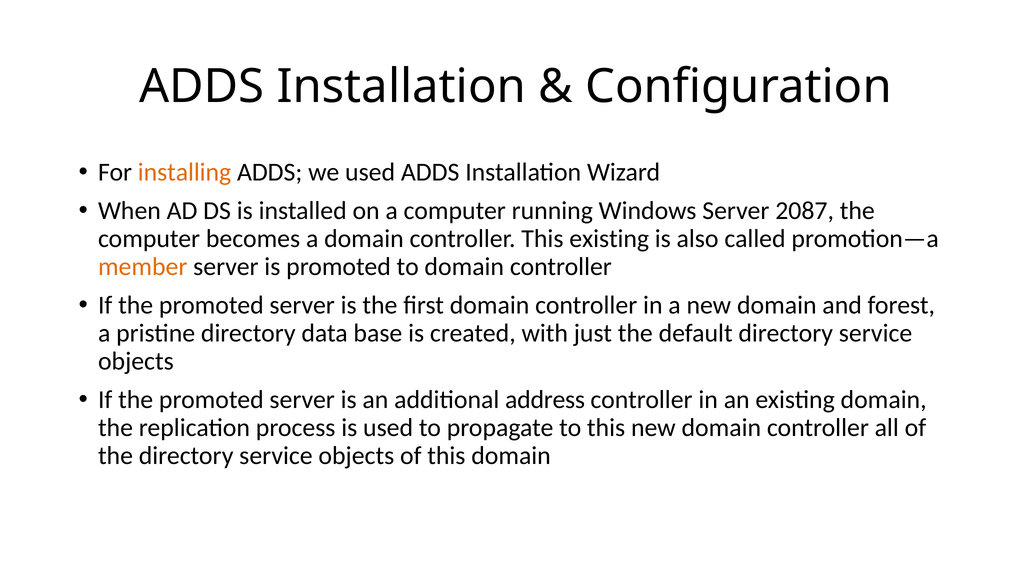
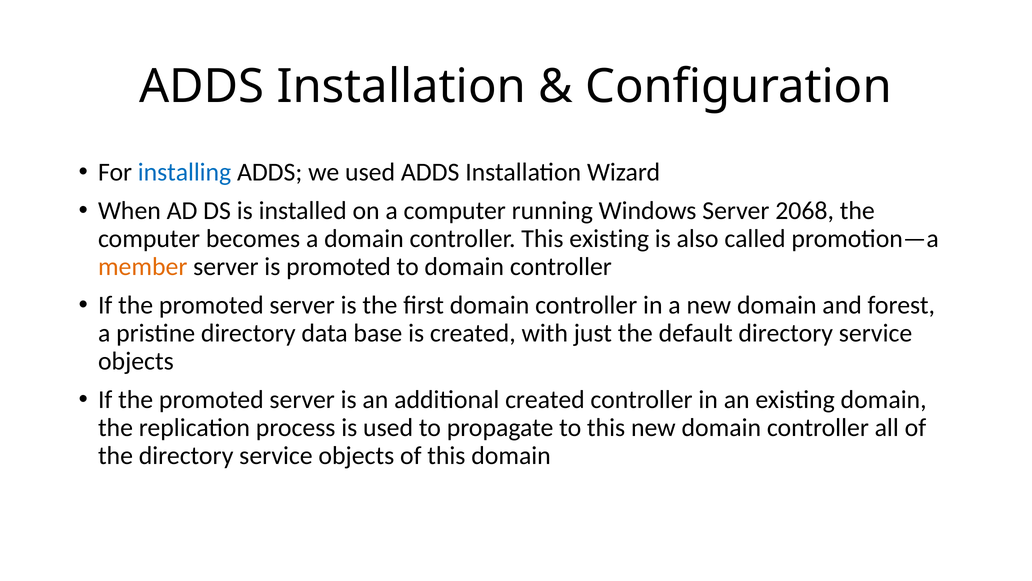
installing colour: orange -> blue (185, 172)
2087: 2087 -> 2068 (805, 211)
additional address: address -> created (545, 399)
